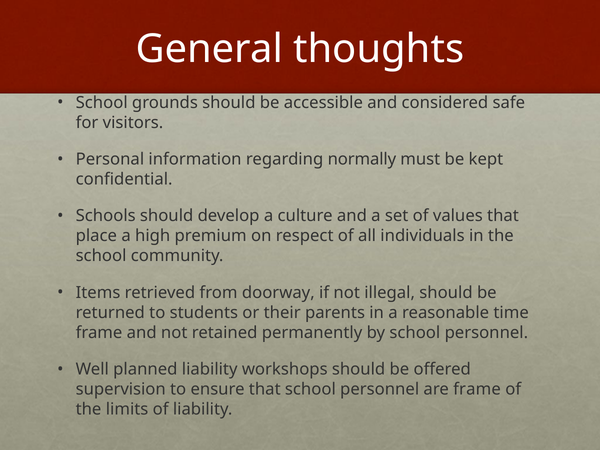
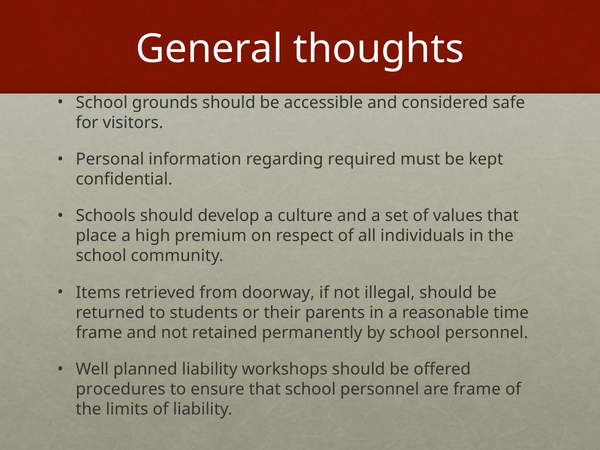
normally: normally -> required (362, 159)
supervision: supervision -> procedures (121, 389)
